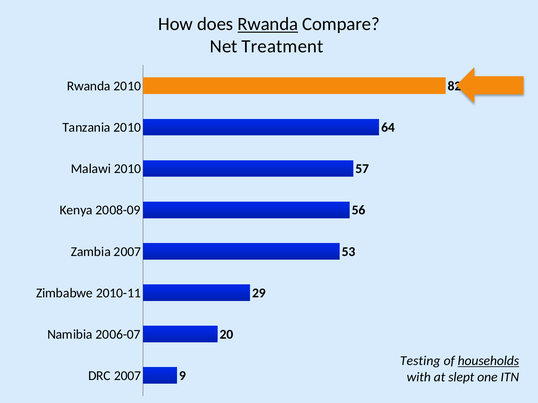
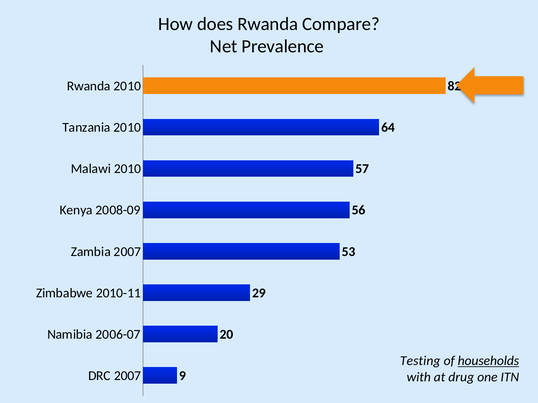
Rwanda underline: present -> none (268, 24)
Treatment: Treatment -> Prevalence (283, 47)
slept: slept -> drug (461, 377)
